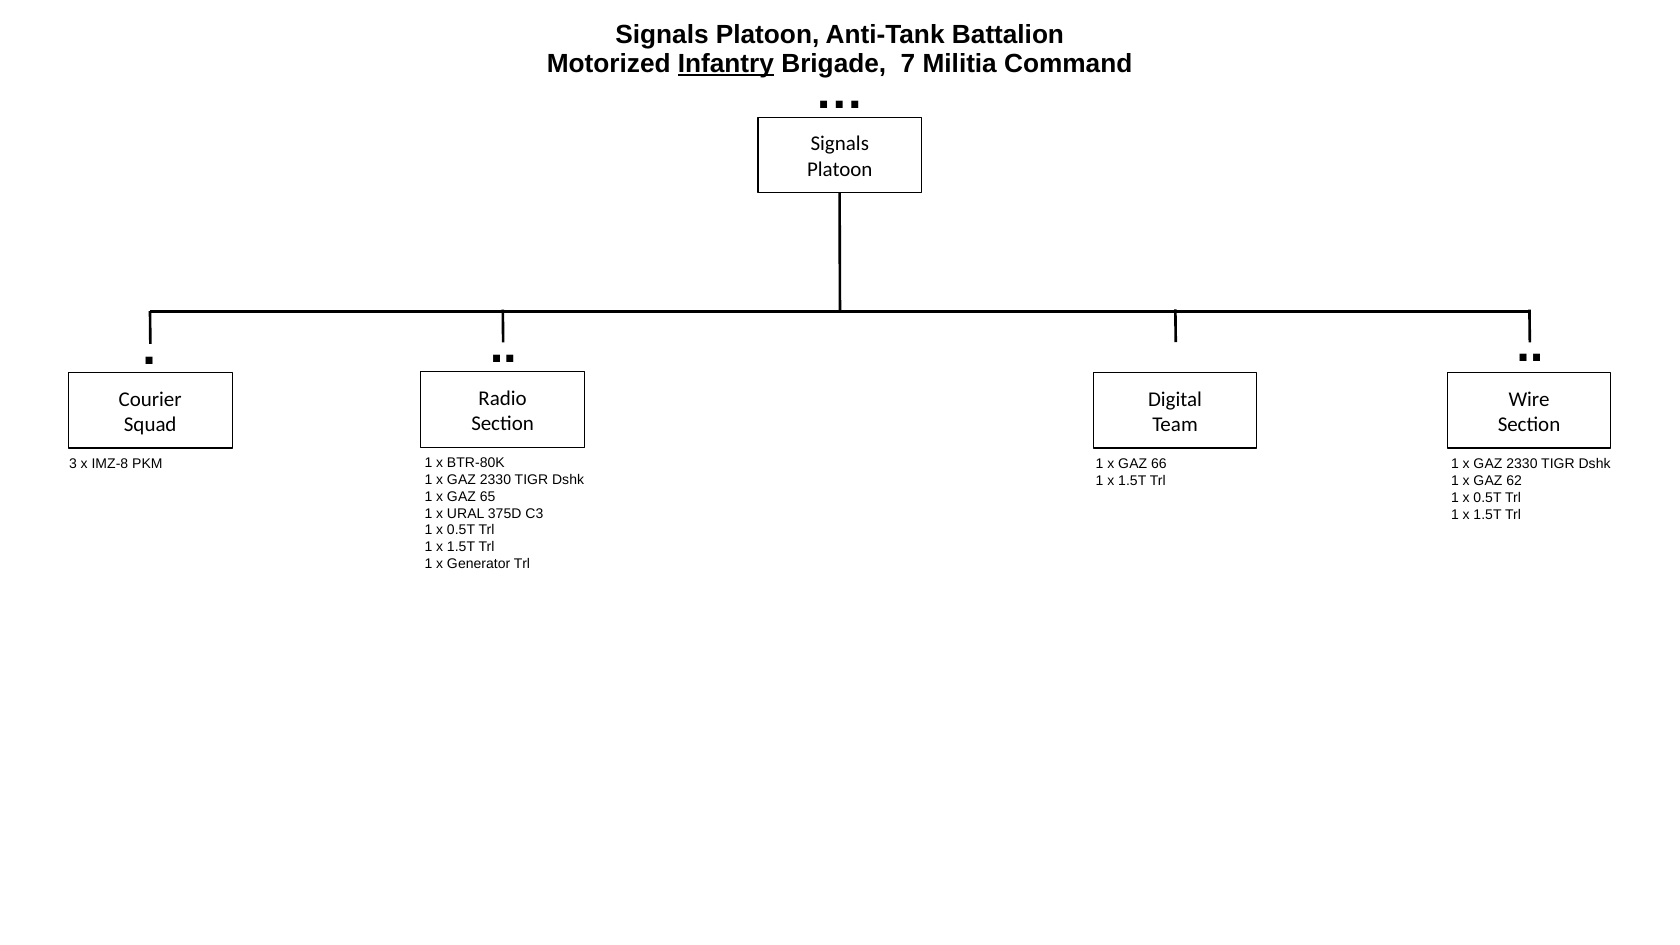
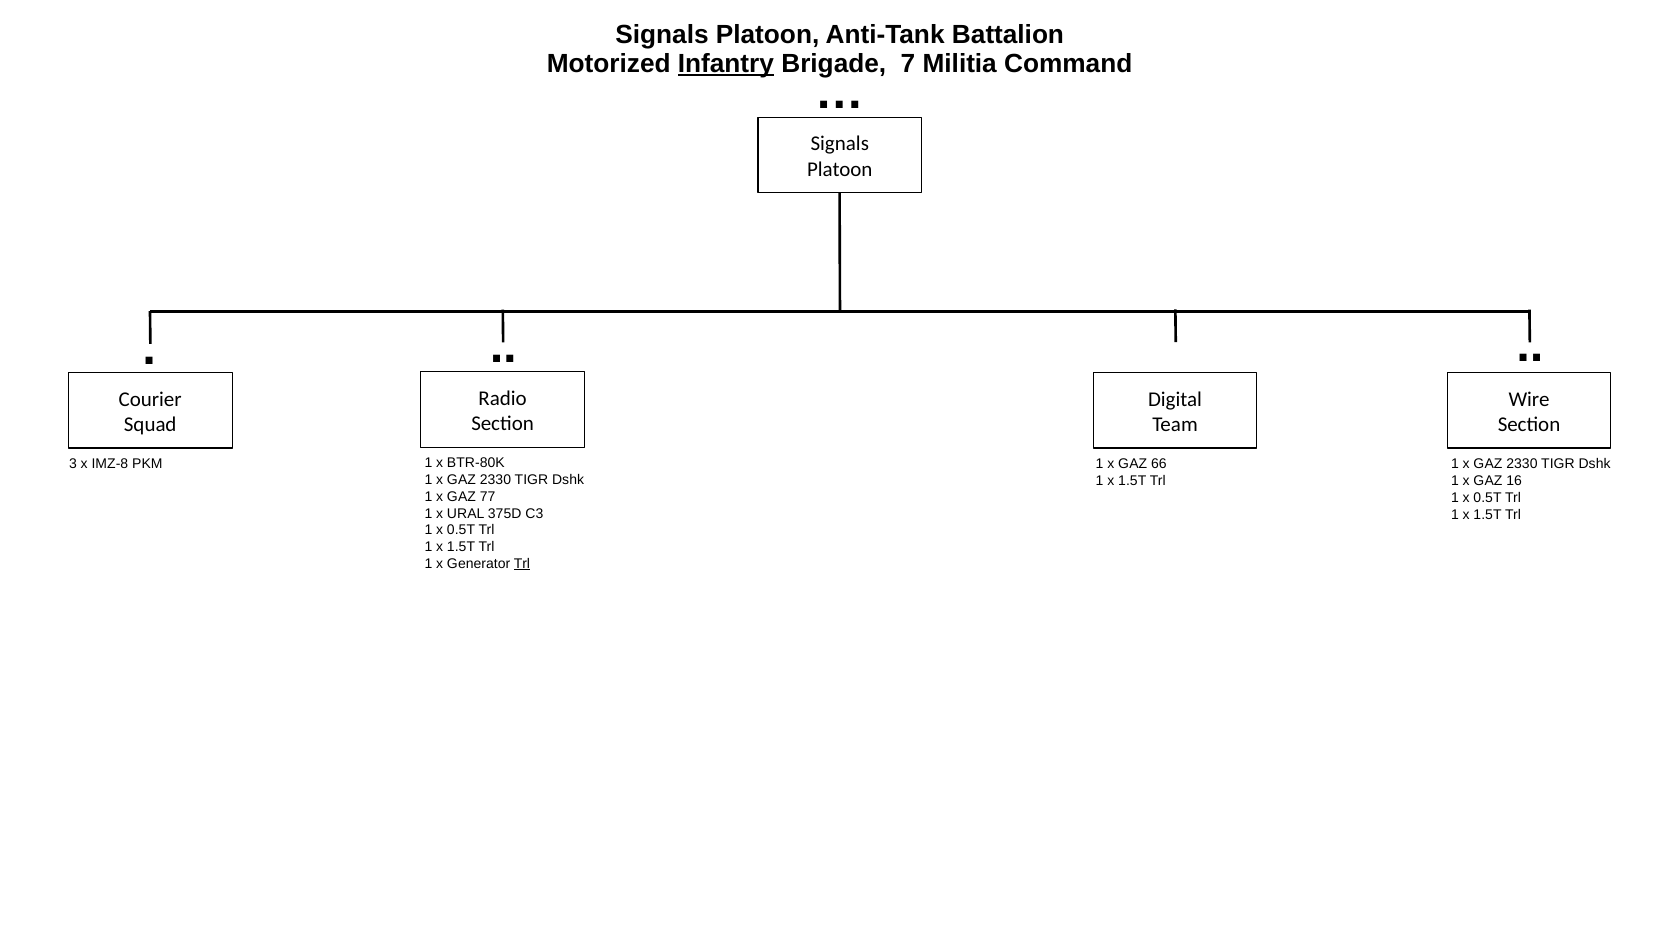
62: 62 -> 16 (1514, 481)
65: 65 -> 77 (488, 497)
Trl underline: none -> present (522, 564)
